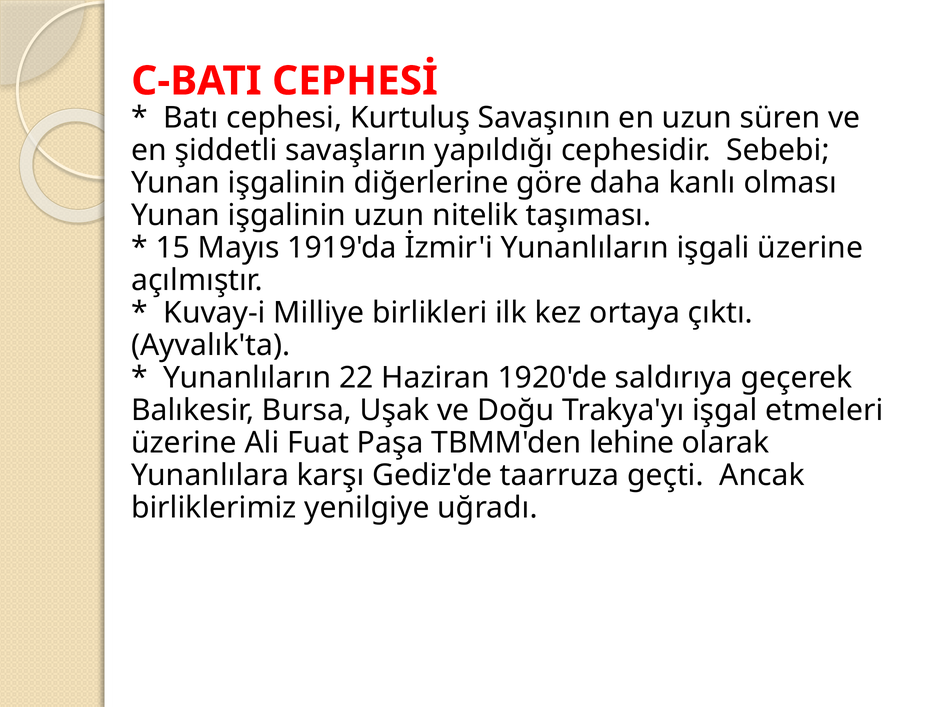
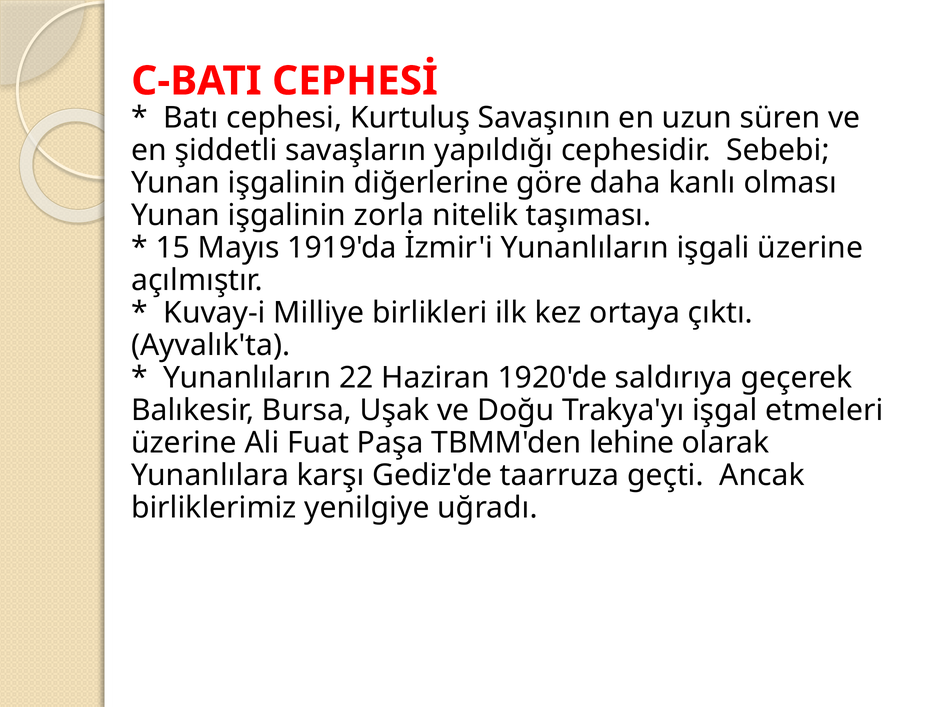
işgalinin uzun: uzun -> zorla (389, 215)
